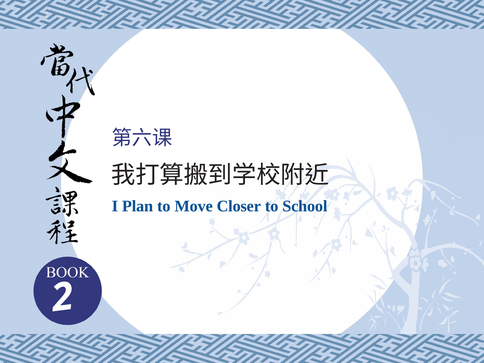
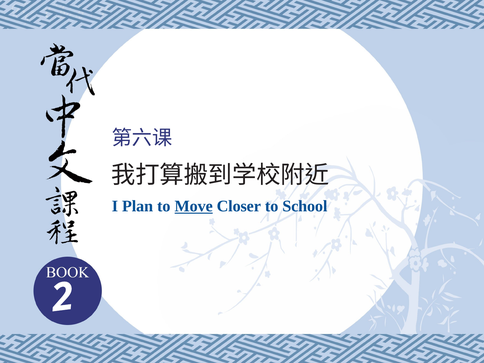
Move underline: none -> present (194, 206)
